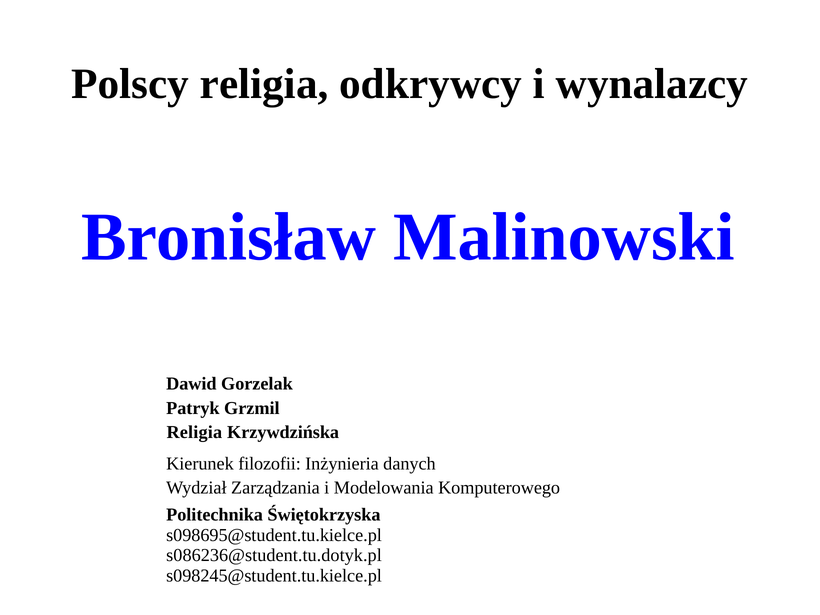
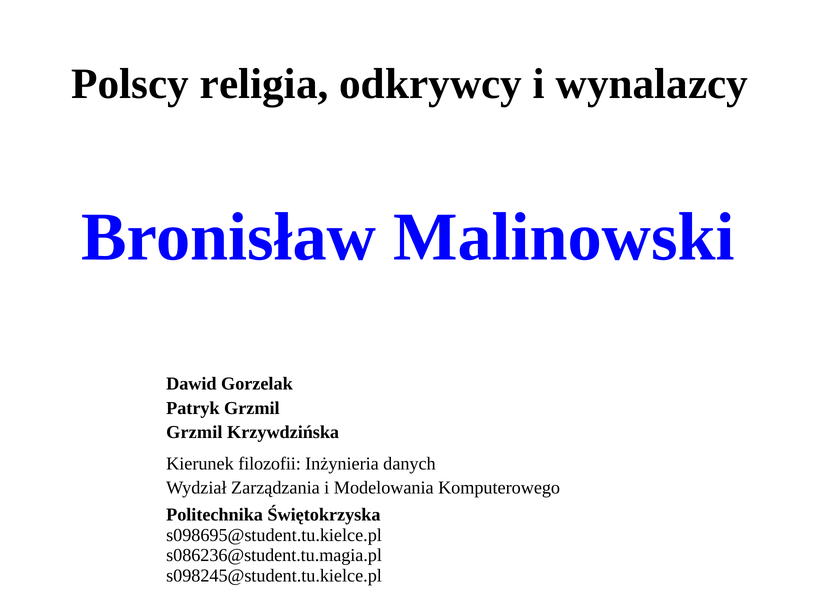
Religia: Religia -> Grzmil (194, 432)
s086236@student.tu.dotyk.pl: s086236@student.tu.dotyk.pl -> s086236@student.tu.magia.pl (274, 555)
